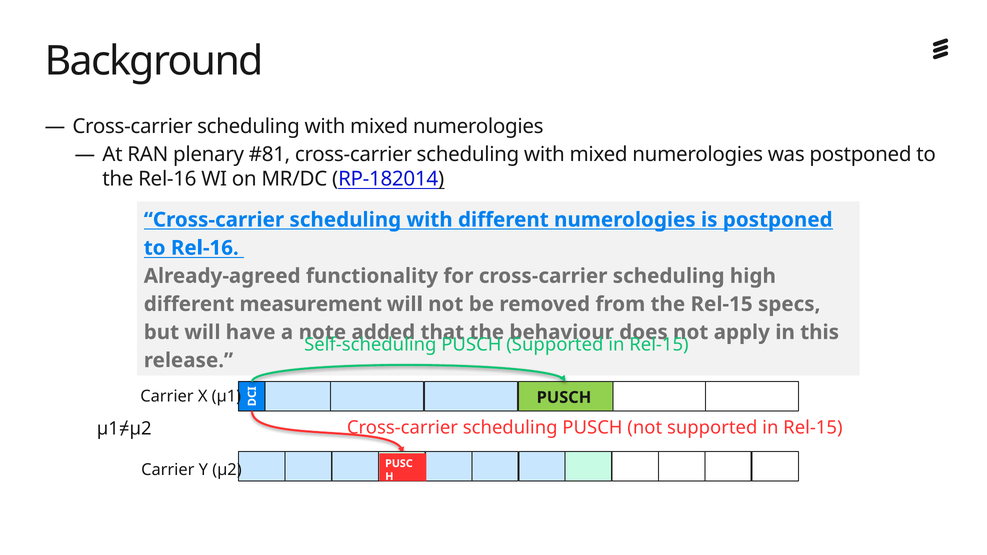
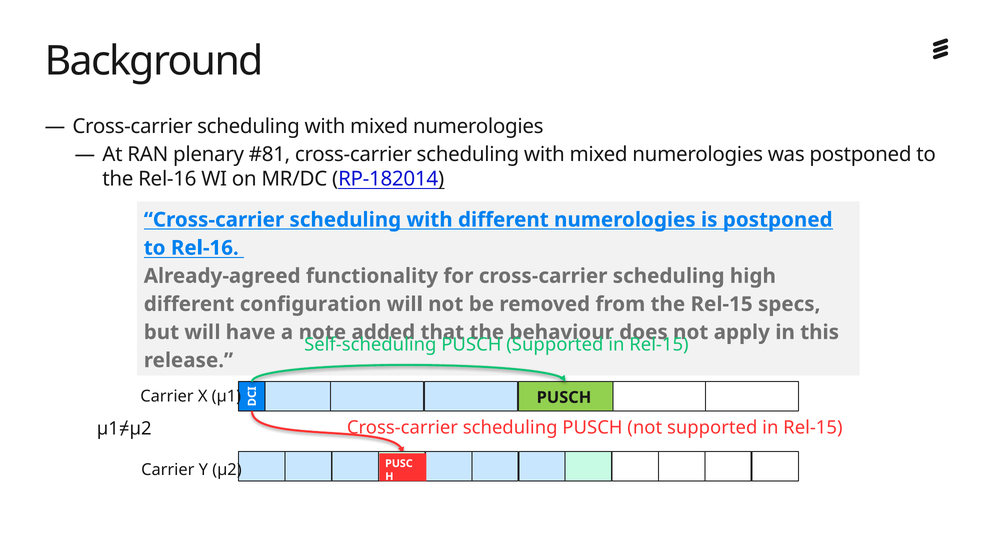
measurement: measurement -> configuration (311, 304)
